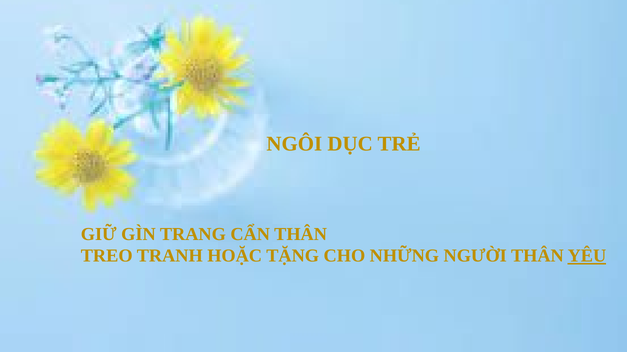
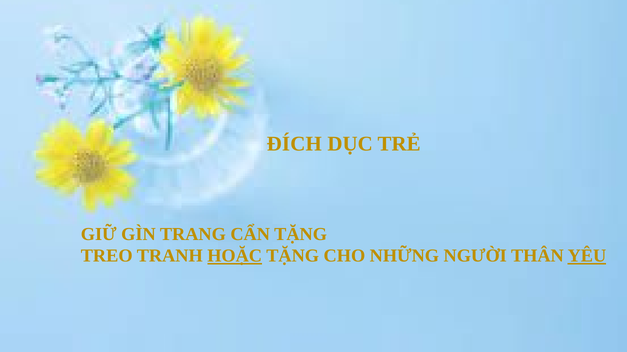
NGÔI: NGÔI -> ĐÍCH (294, 144)
CẨN THÂN: THÂN -> TẶNG (301, 234)
HOẶC underline: none -> present (235, 256)
